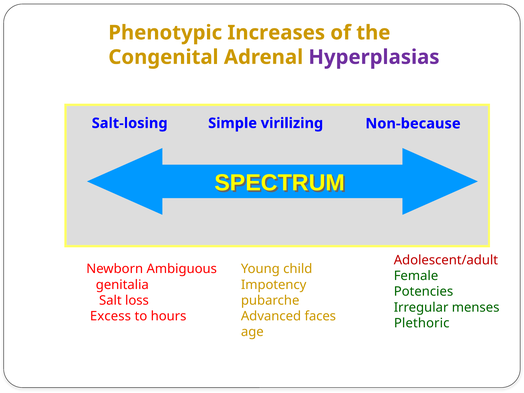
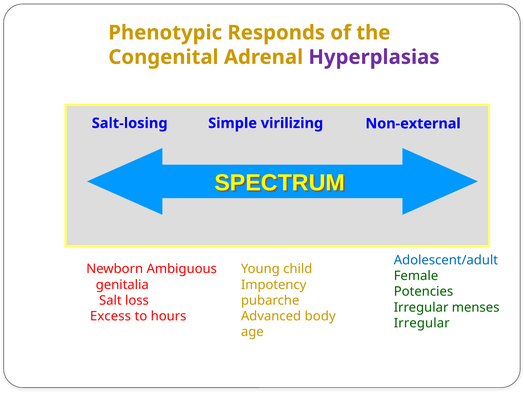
Increases: Increases -> Responds (276, 33)
Non-because: Non-because -> Non-external (413, 124)
Adolescent/adult colour: red -> blue (446, 260)
faces: faces -> body (320, 316)
Plethoric: Plethoric -> Irregular (422, 323)
